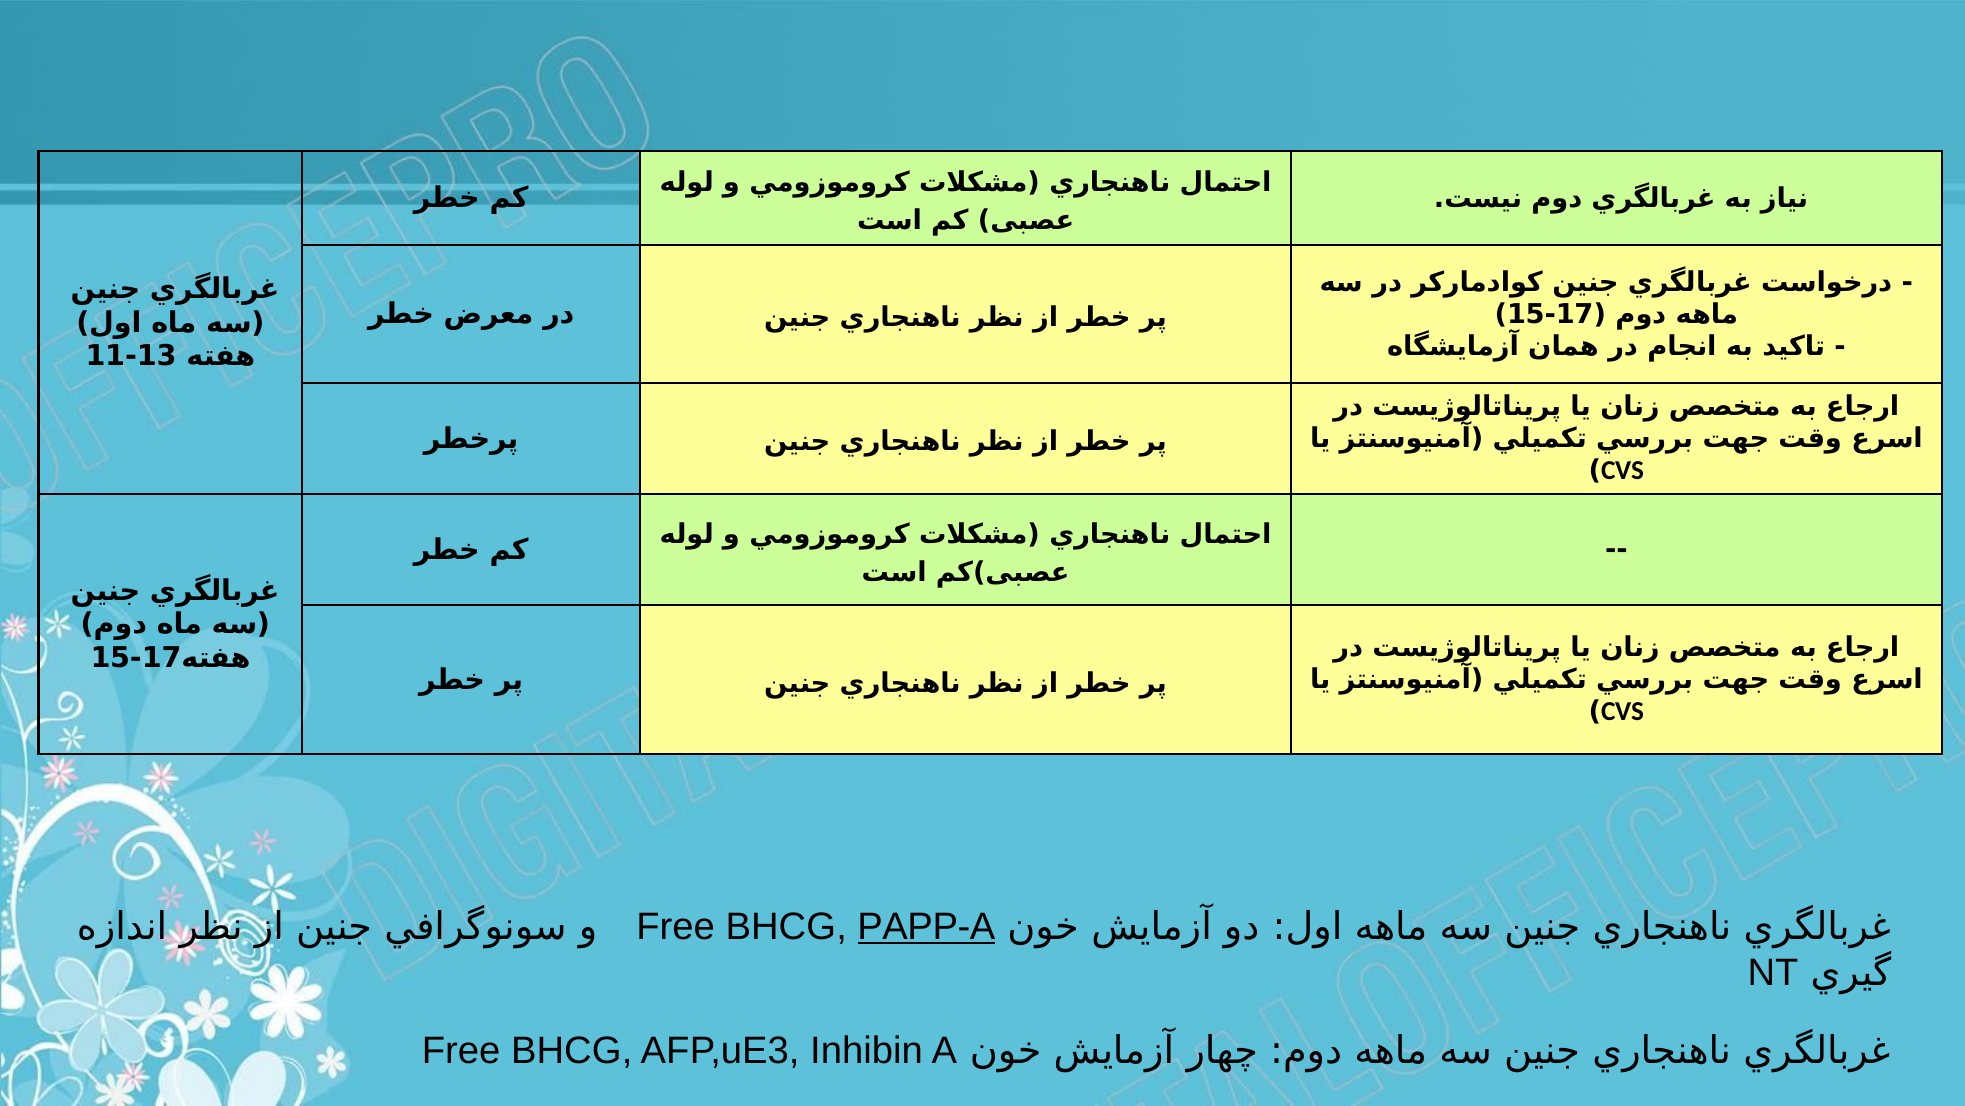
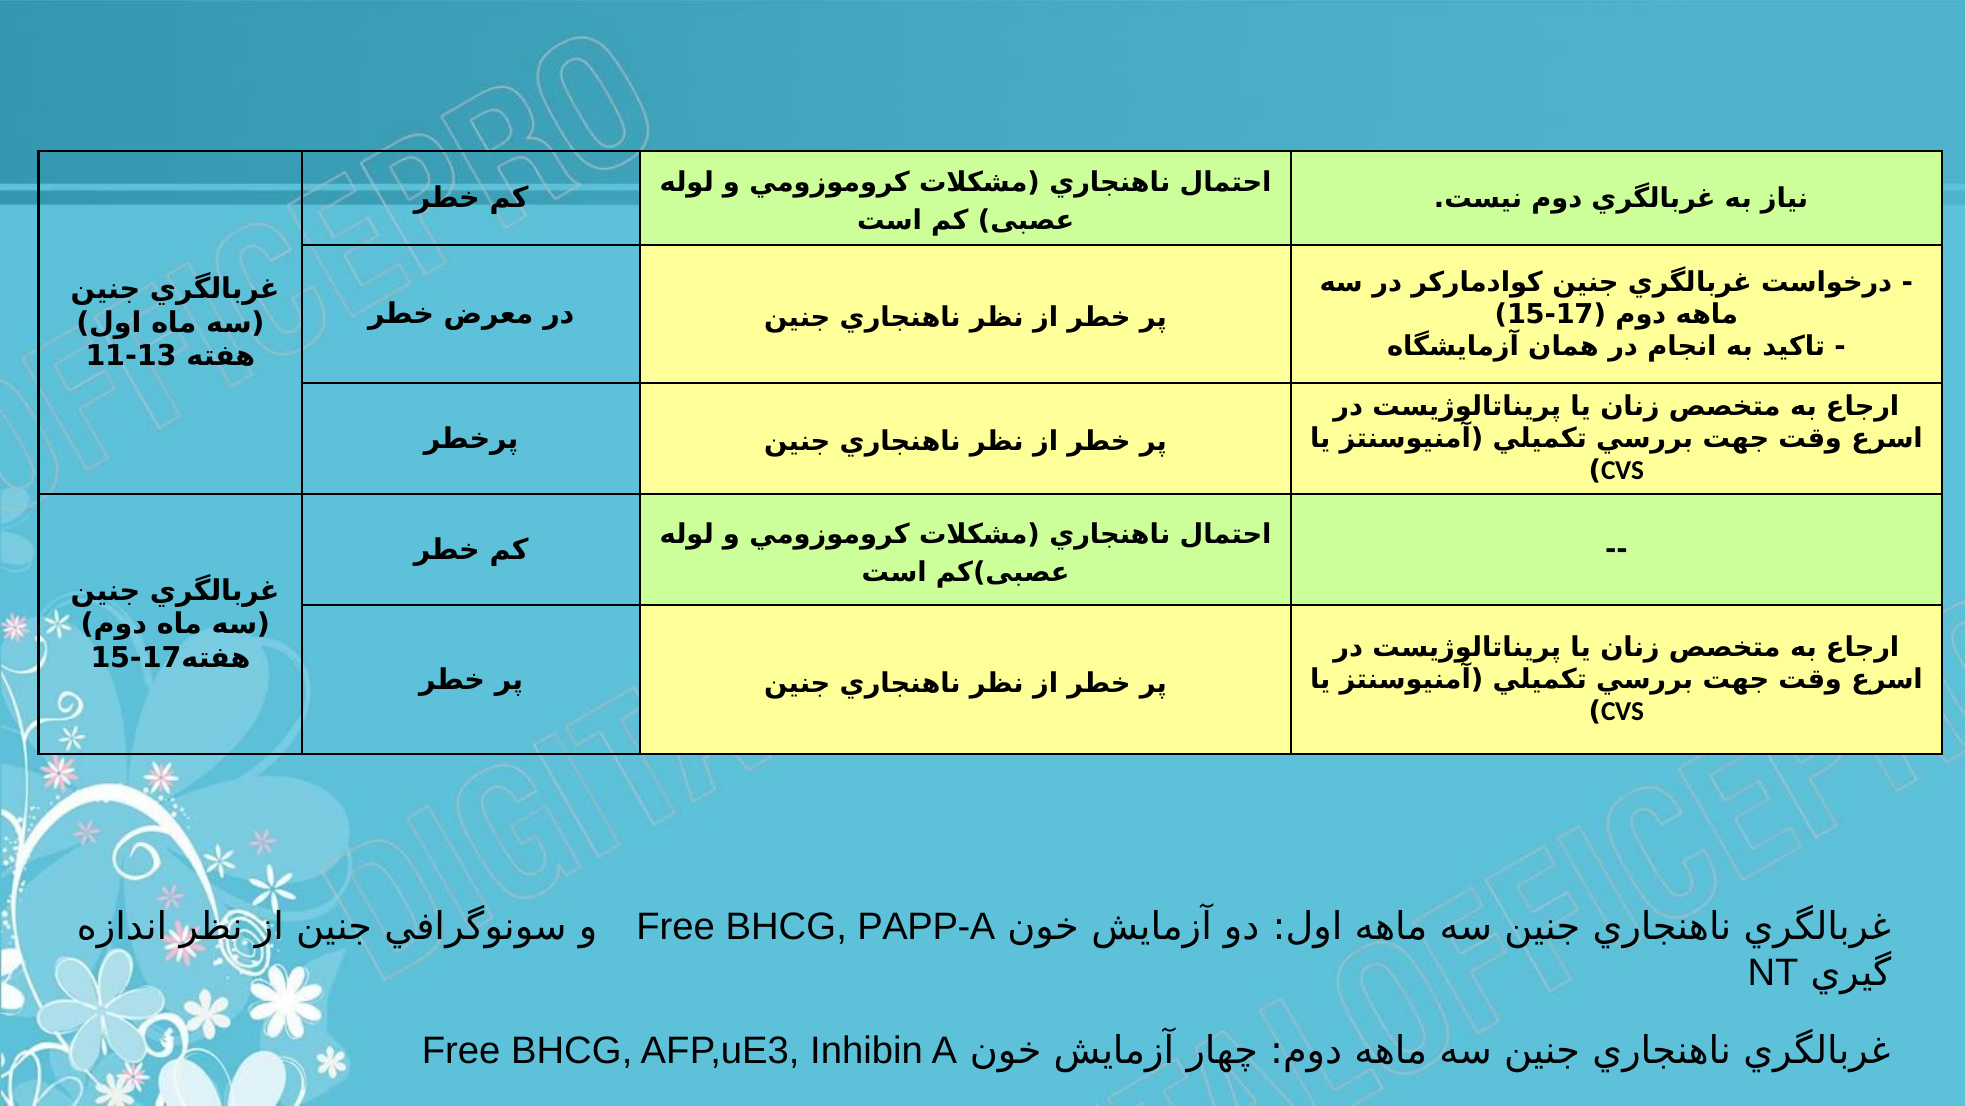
PAPP-A underline: present -> none (926, 927)
